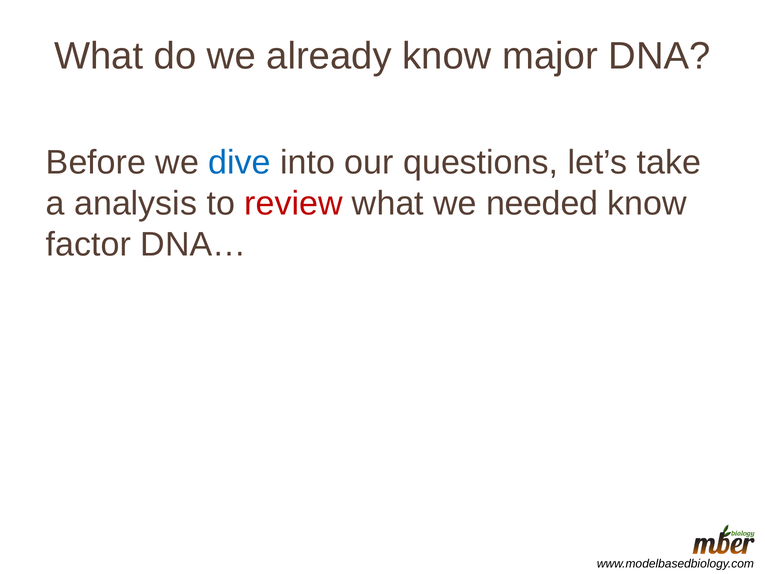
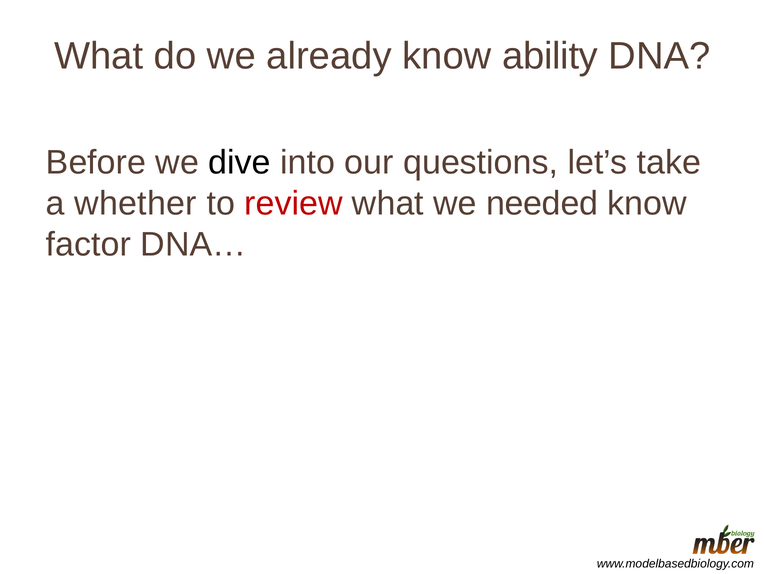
major: major -> ability (550, 56)
dive colour: blue -> black (240, 163)
analysis: analysis -> whether (135, 203)
